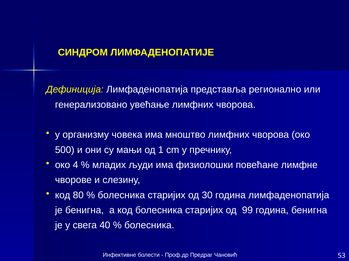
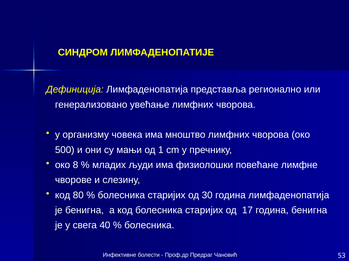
4: 4 -> 8 (76, 165)
99: 99 -> 17 (247, 211)
